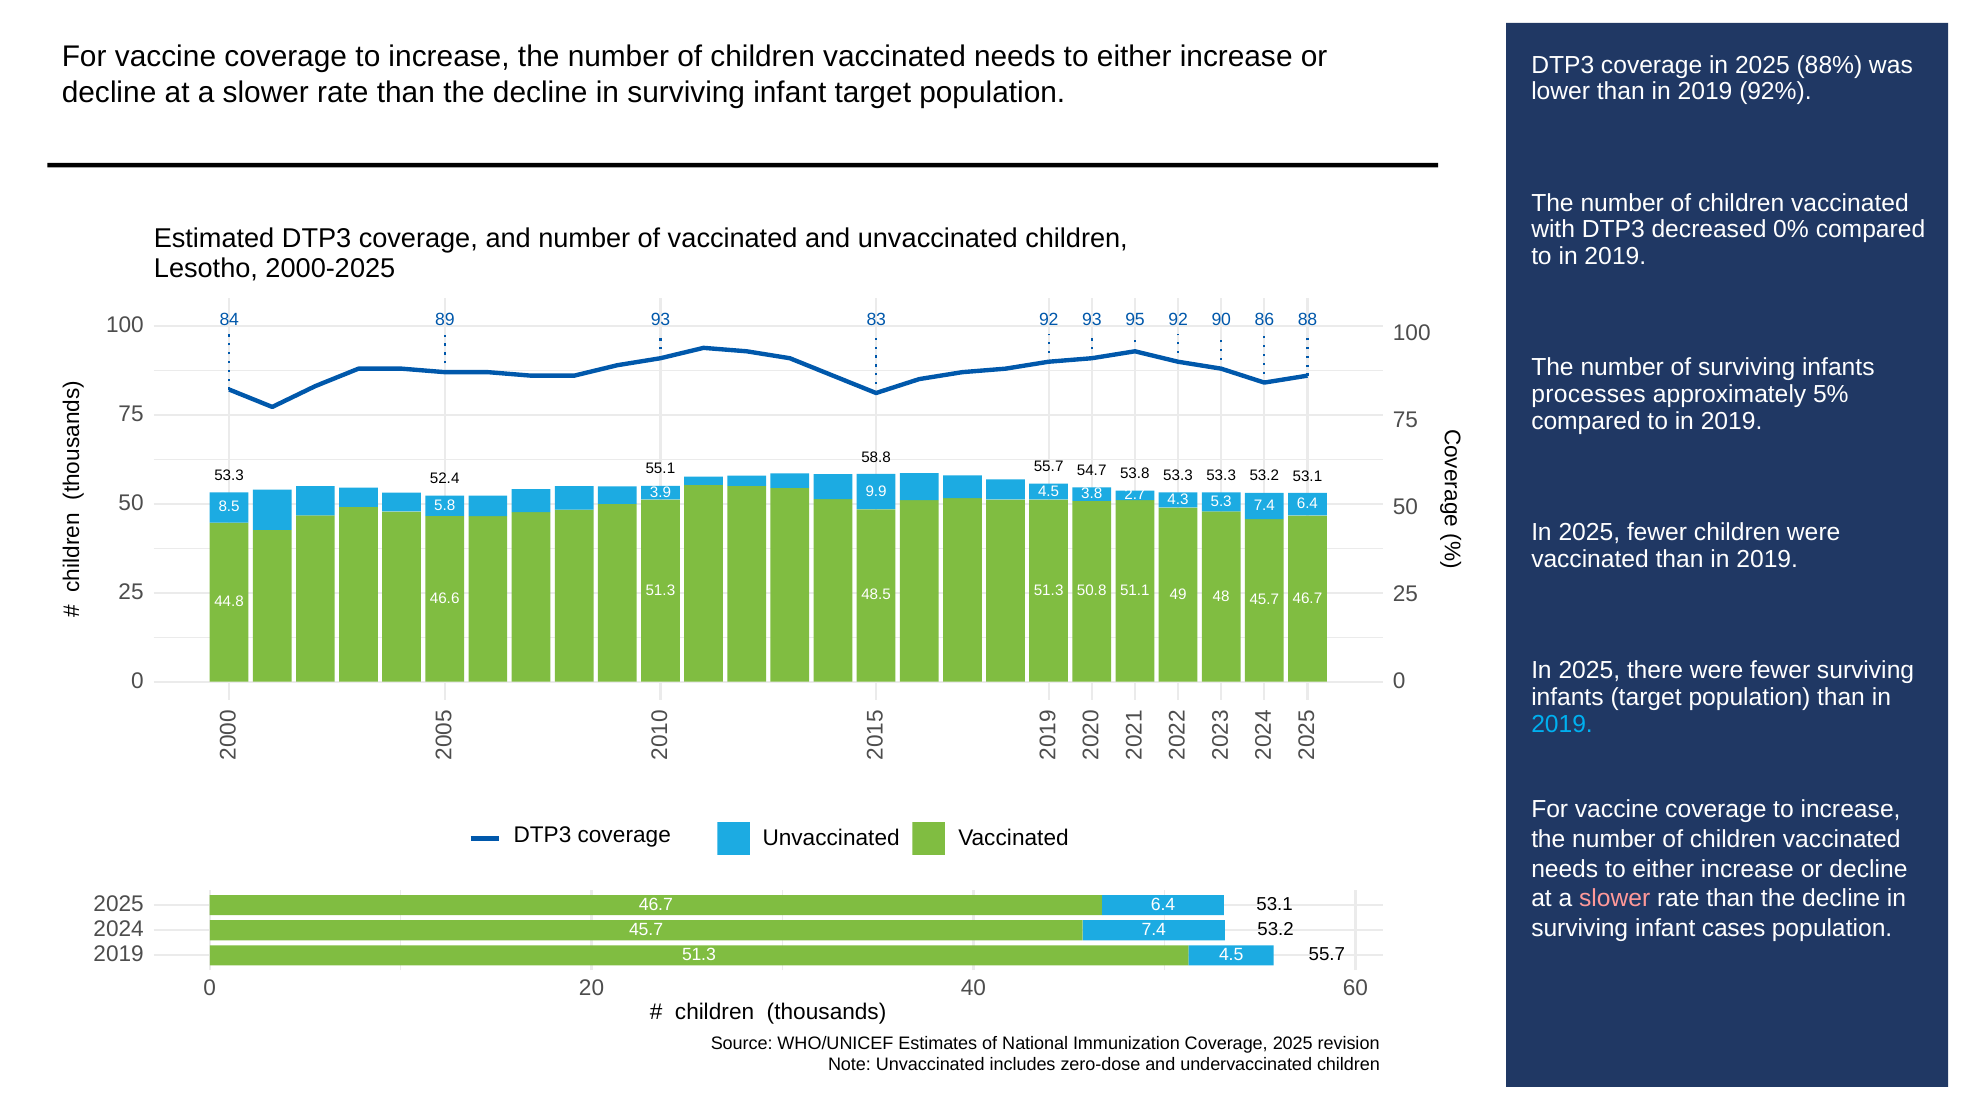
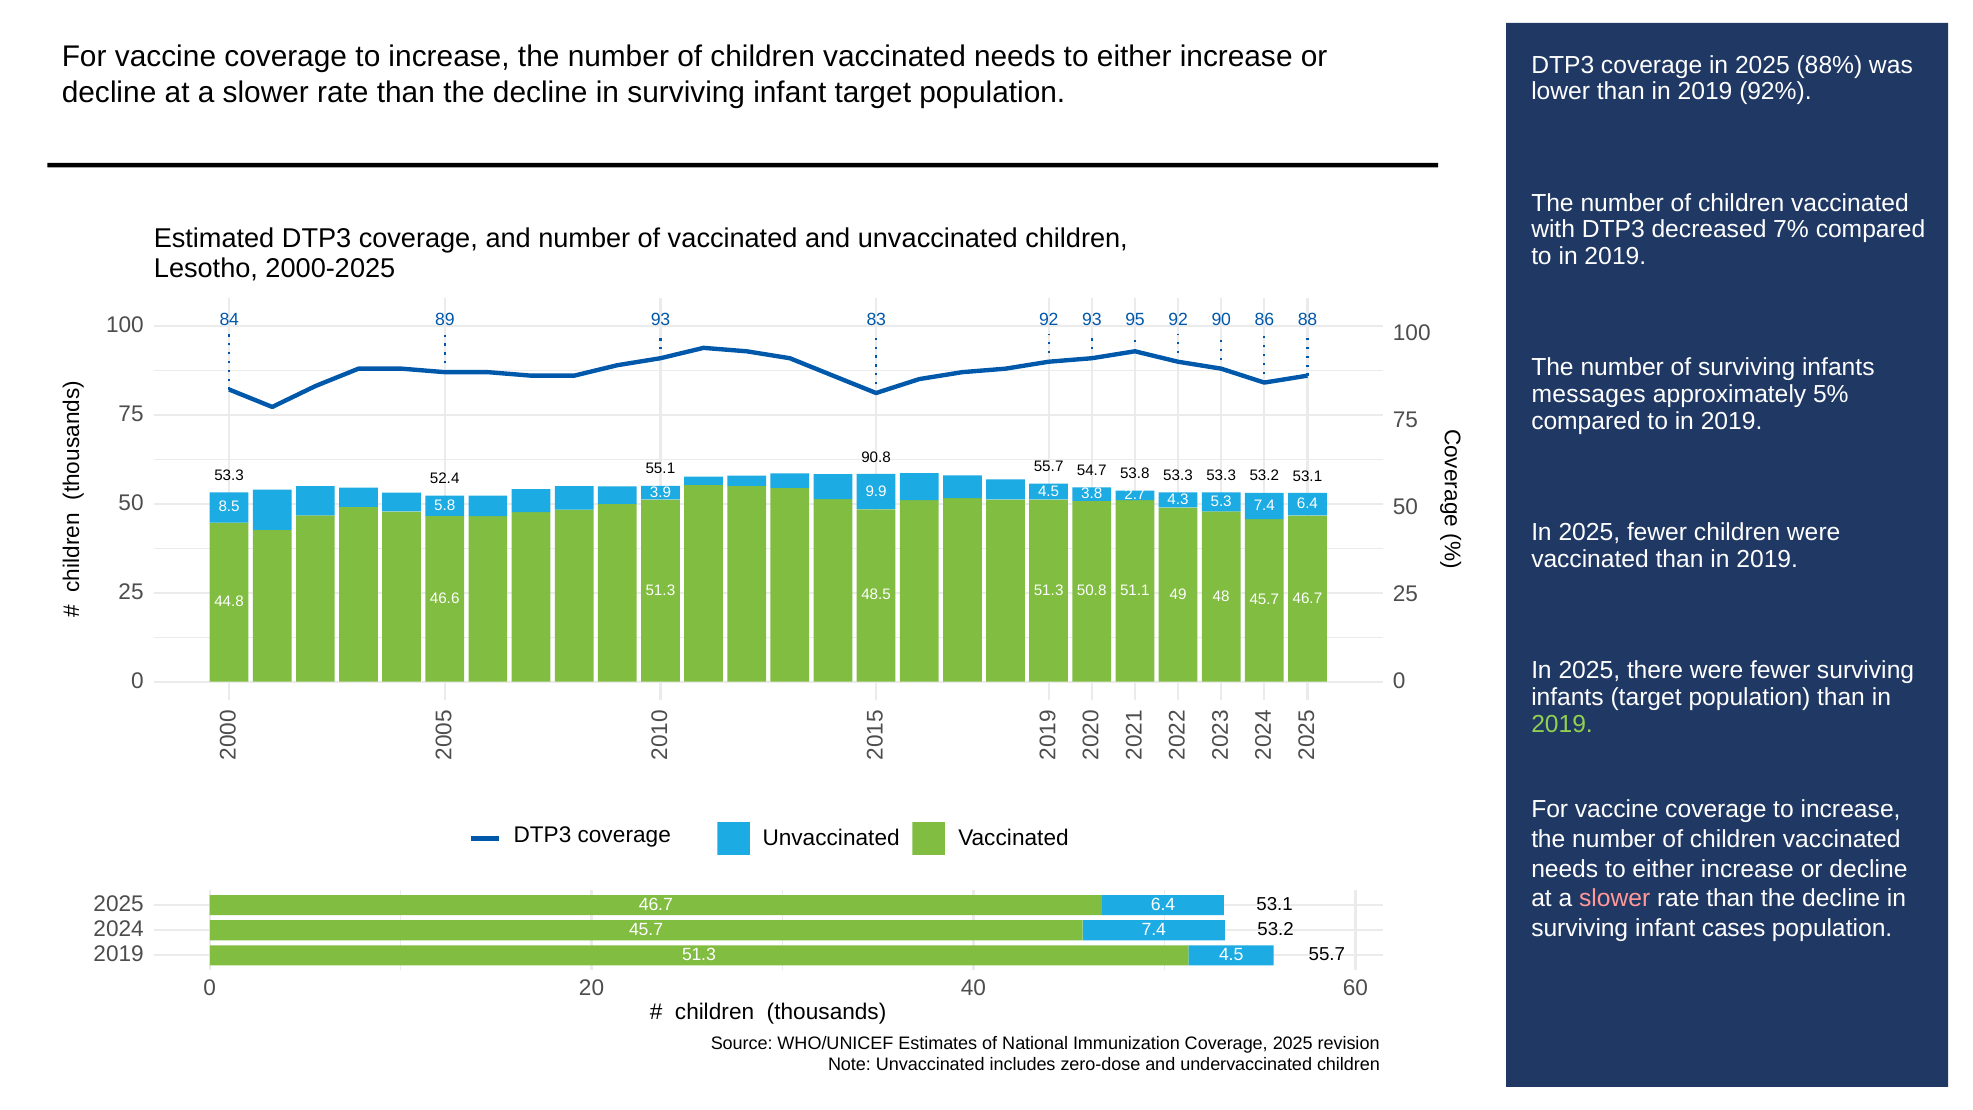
0%: 0% -> 7% (1791, 230)
processes: processes -> messages (1589, 394)
58.8: 58.8 -> 90.8 (876, 457)
2019 colour: light blue -> light green (1562, 724)
